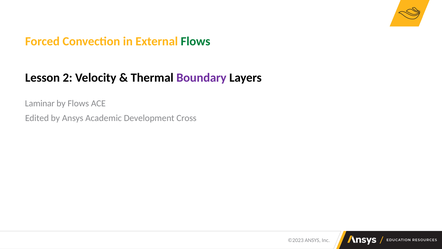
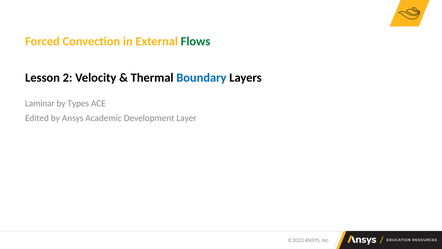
Boundary colour: purple -> blue (201, 78)
by Flows: Flows -> Types (78, 103)
Cross: Cross -> Layer (187, 118)
